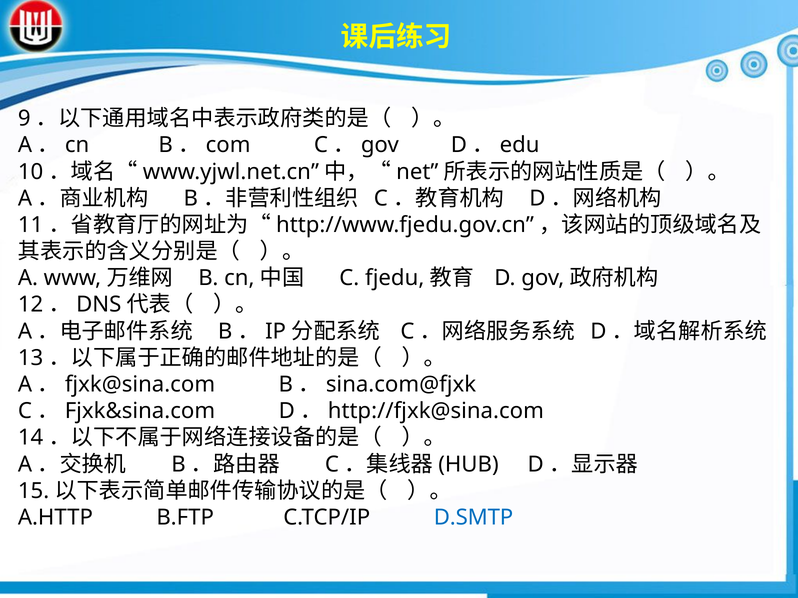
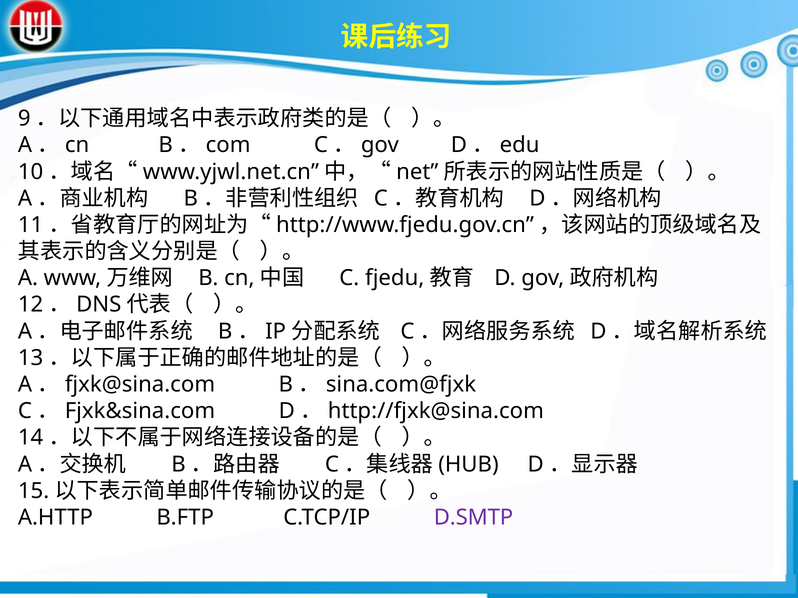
D.SMTP colour: blue -> purple (474, 518)
